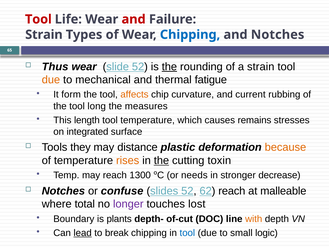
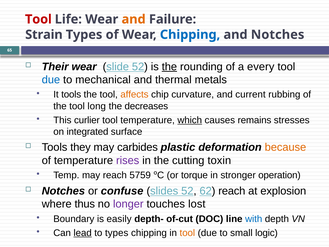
and colour: red -> orange (134, 19)
Thus: Thus -> Their (55, 67)
a strain: strain -> every (261, 67)
due colour: orange -> blue (51, 80)
fatigue: fatigue -> metals (211, 80)
It form: form -> tools (71, 94)
measures: measures -> decreases (146, 106)
length: length -> curlier (87, 120)
which underline: none -> present (190, 120)
distance: distance -> carbides (138, 147)
rises colour: orange -> purple (128, 160)
the underline: present -> none (161, 160)
1300: 1300 -> 5759 (140, 175)
needs: needs -> torque (194, 175)
decrease: decrease -> operation (279, 175)
malleable: malleable -> explosion (283, 191)
total: total -> thus (85, 204)
plants: plants -> easily (119, 219)
with colour: orange -> blue (254, 219)
to break: break -> types (117, 233)
tool colour: blue -> orange (187, 233)
